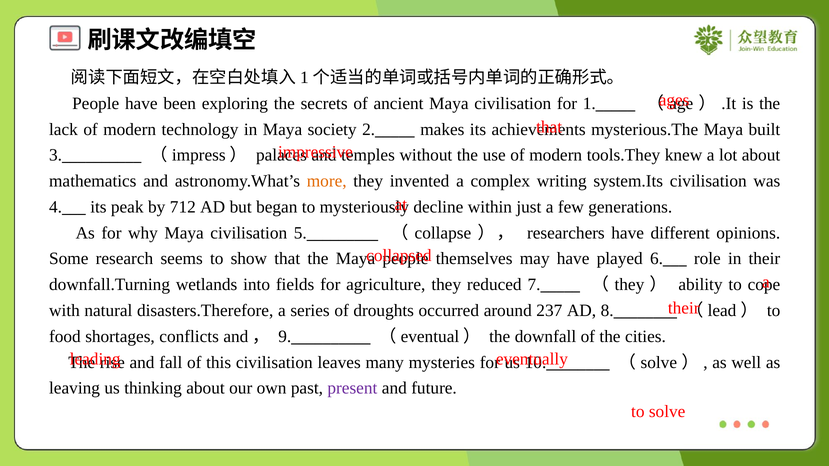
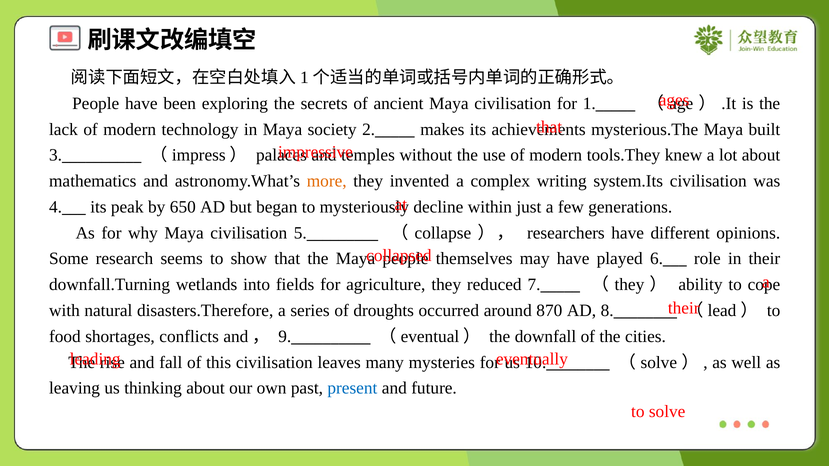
712: 712 -> 650 (183, 207)
237: 237 -> 870 (549, 311)
present colour: purple -> blue (352, 388)
